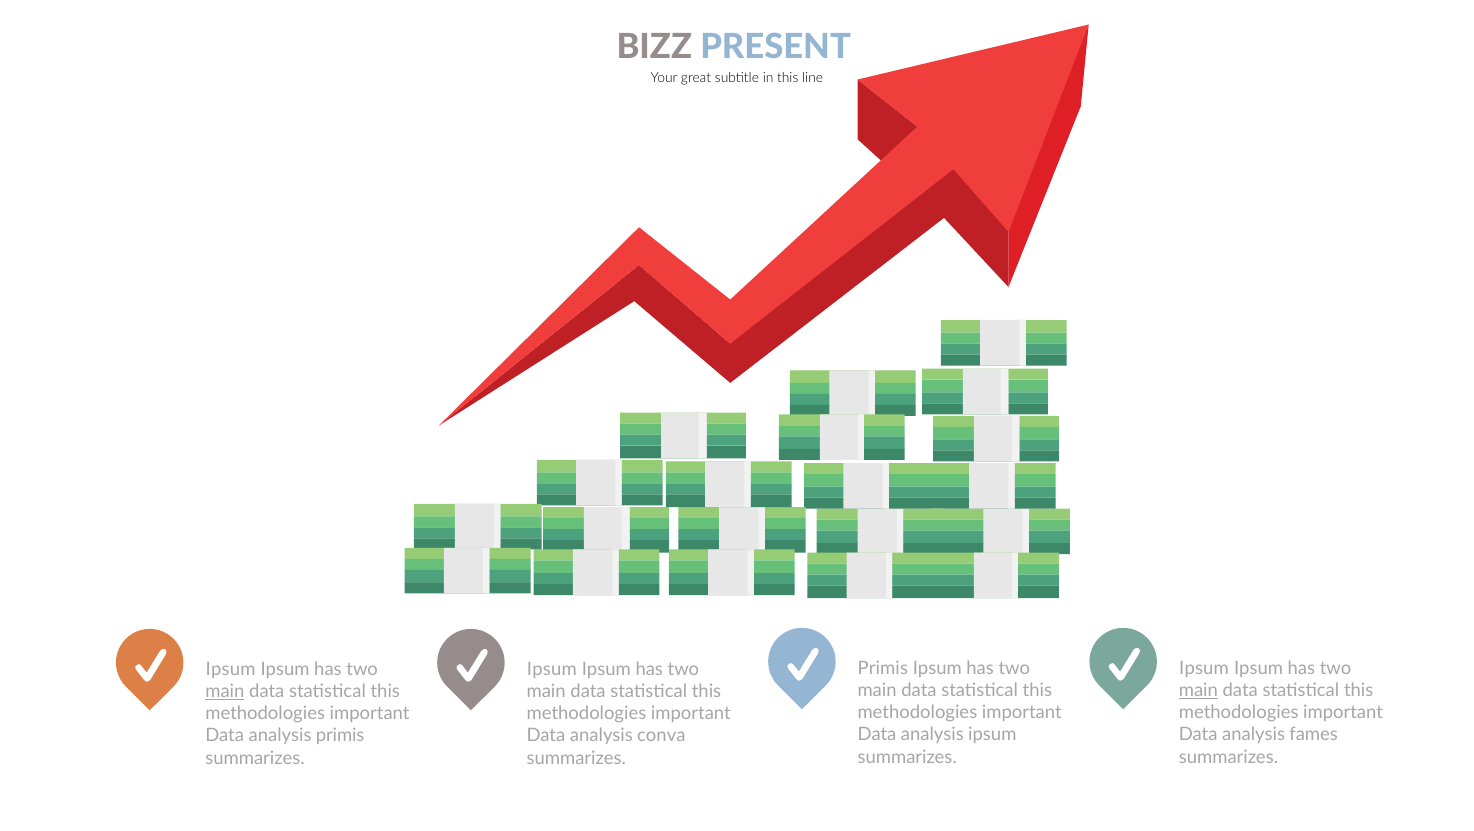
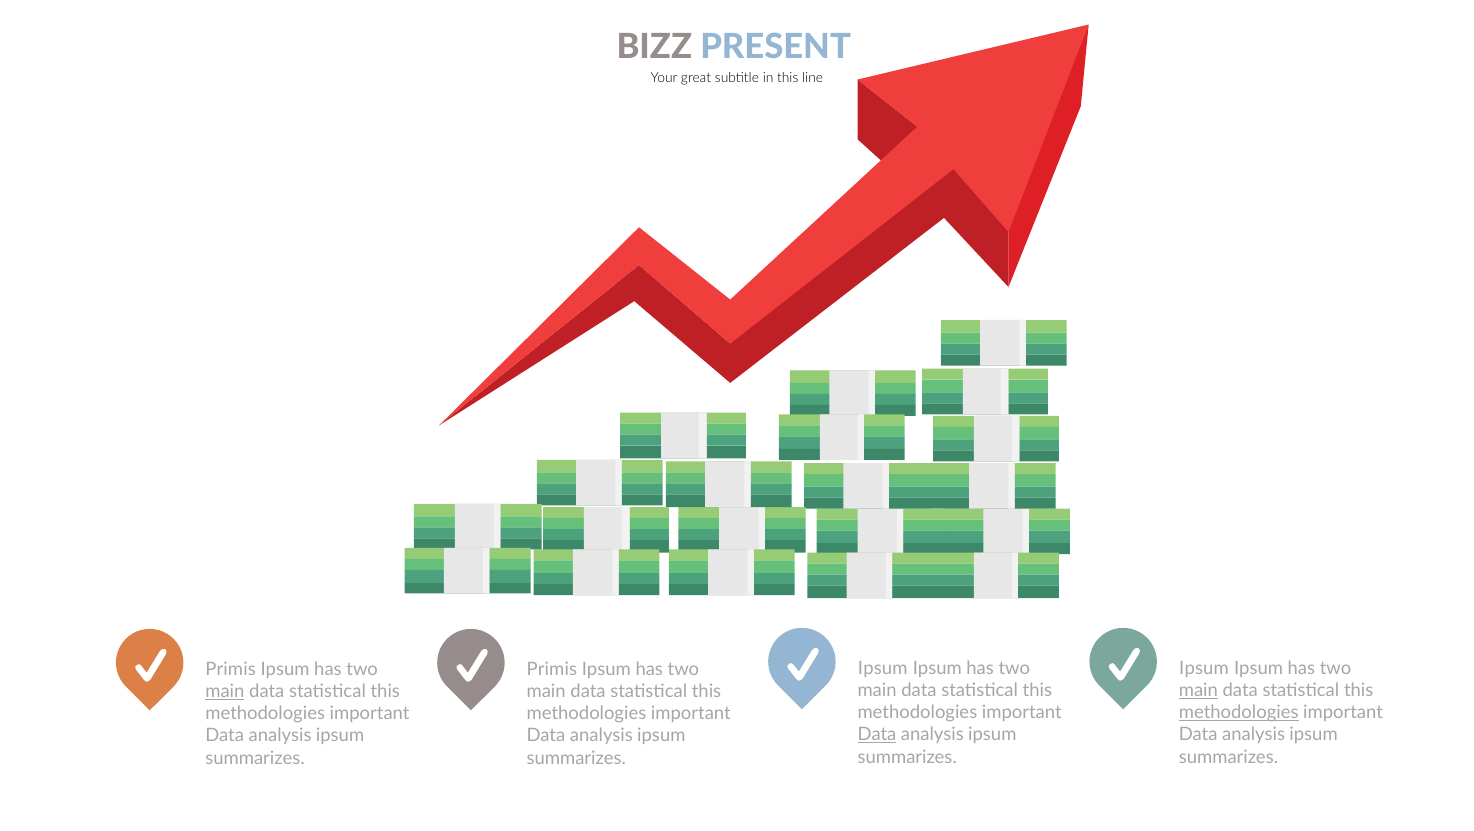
Primis: Primis -> Ipsum (883, 668)
Ipsum: Ipsum -> Primis (231, 669)
Ipsum: Ipsum -> Primis (552, 669)
methodologies underline: none -> present (1239, 713)
Data underline: none -> present (877, 735)
fames: fames -> ipsum (1314, 735)
primis: primis -> ipsum (340, 736)
conva: conva -> ipsum (661, 736)
